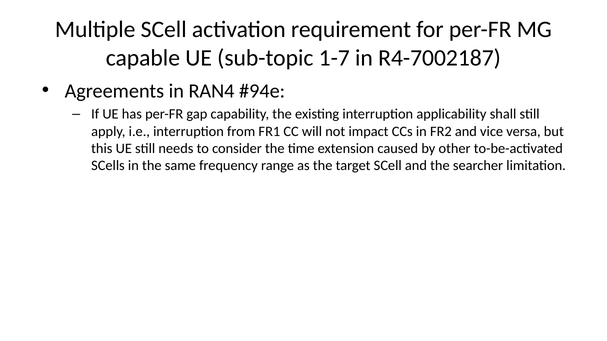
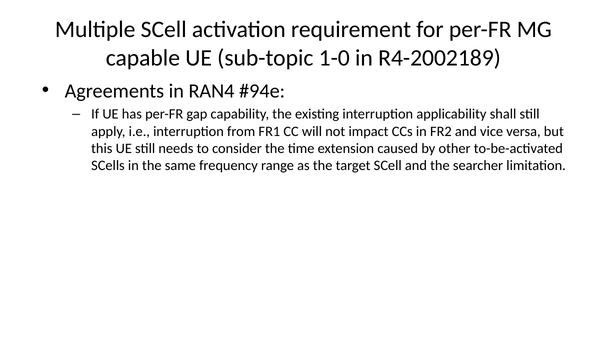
1-7: 1-7 -> 1-0 (334, 58)
R4-7002187: R4-7002187 -> R4-2002189 (440, 58)
